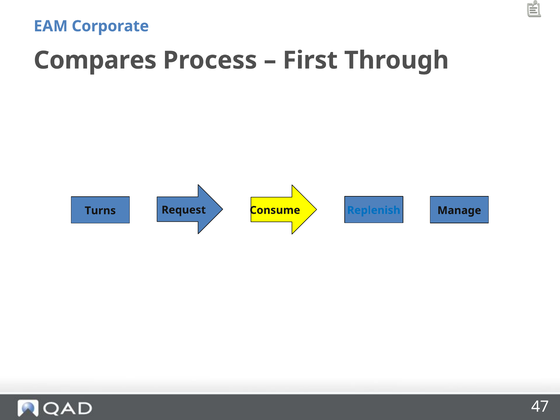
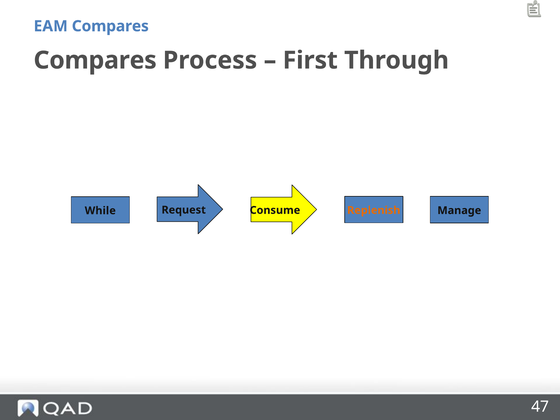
EAM Corporate: Corporate -> Compares (110, 26)
Replenish colour: blue -> orange (374, 210)
Turns: Turns -> While (100, 211)
